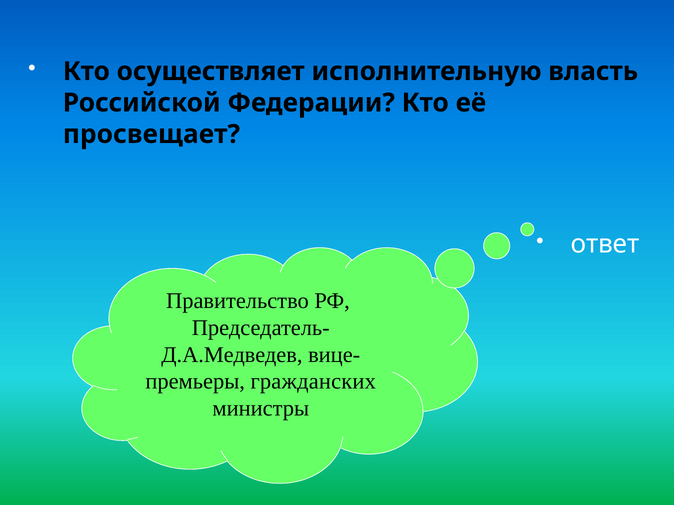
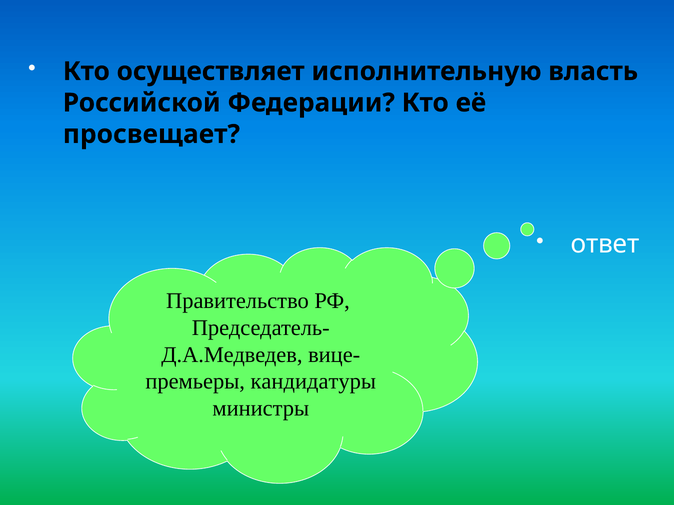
гражданских: гражданских -> кандидатуры (313, 382)
